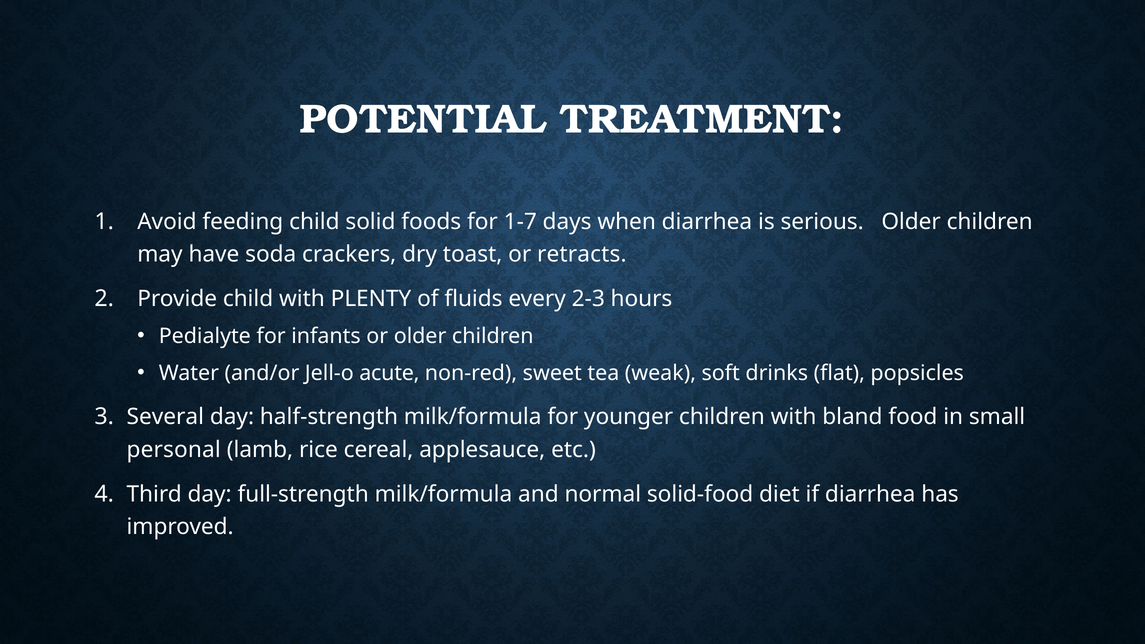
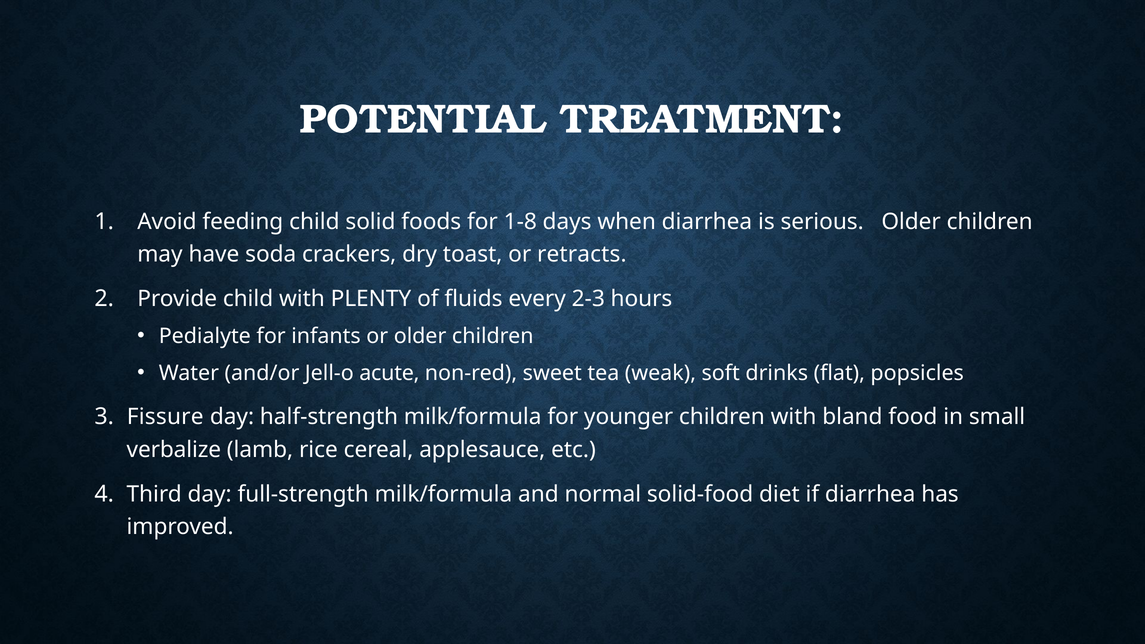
1-7: 1-7 -> 1-8 (520, 222)
Several: Several -> Fissure (165, 417)
personal: personal -> verbalize (174, 450)
